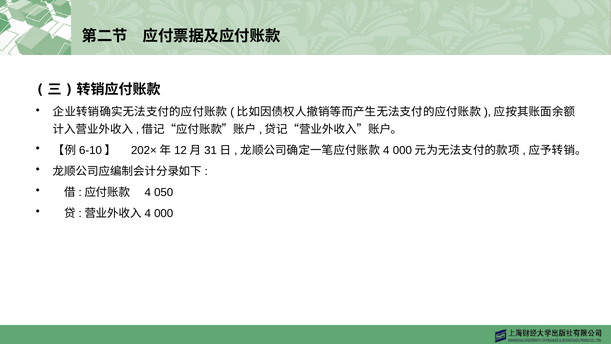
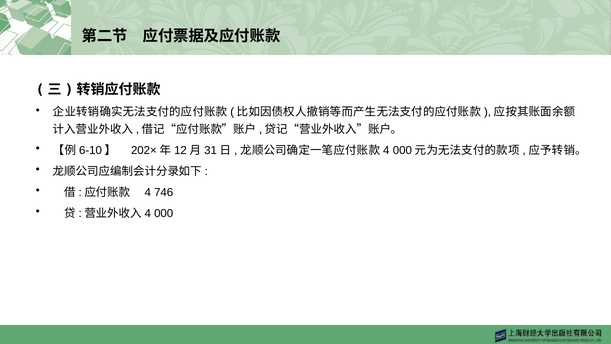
050: 050 -> 746 (164, 192)
